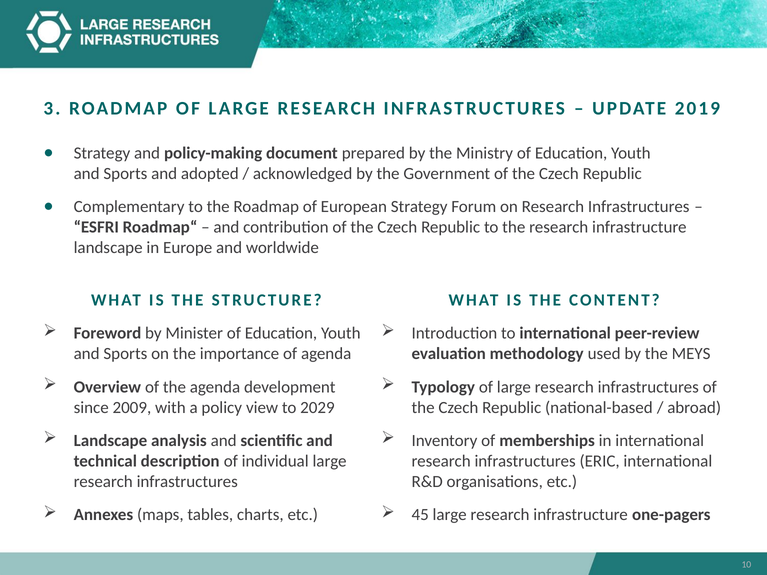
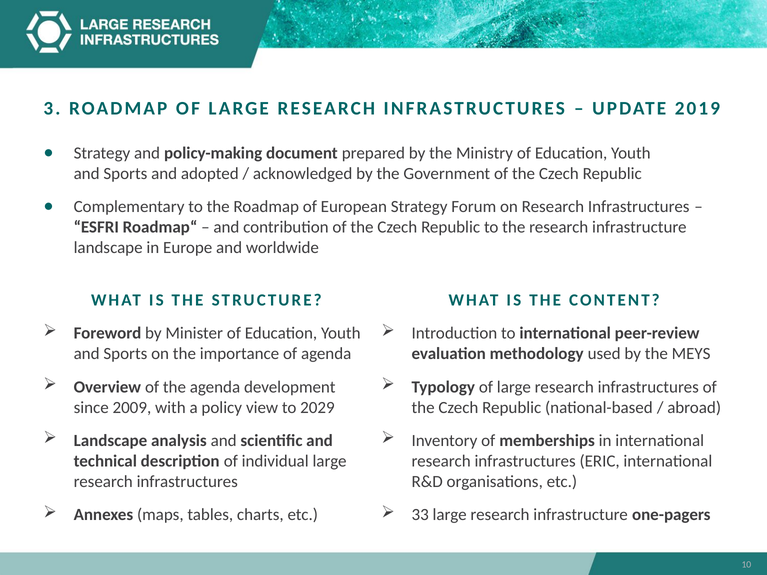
45: 45 -> 33 (420, 515)
